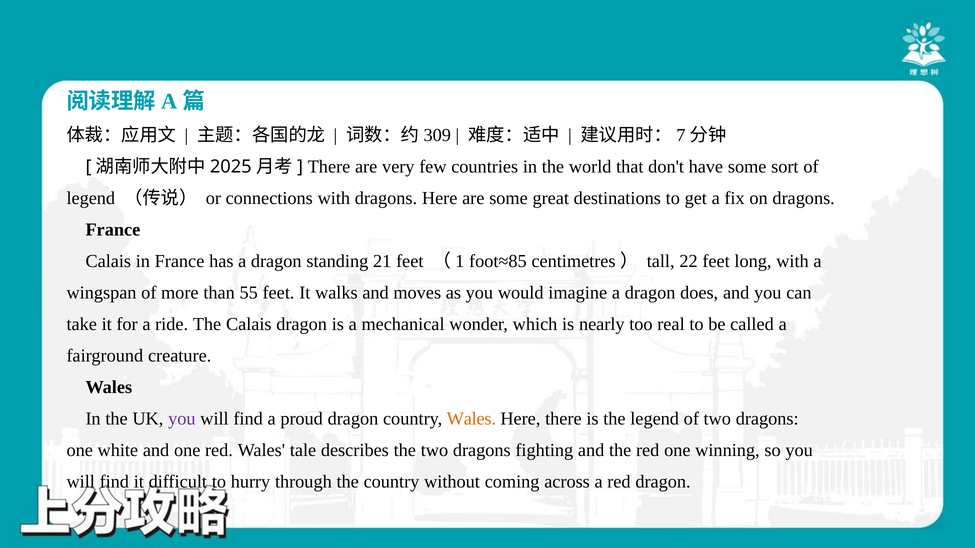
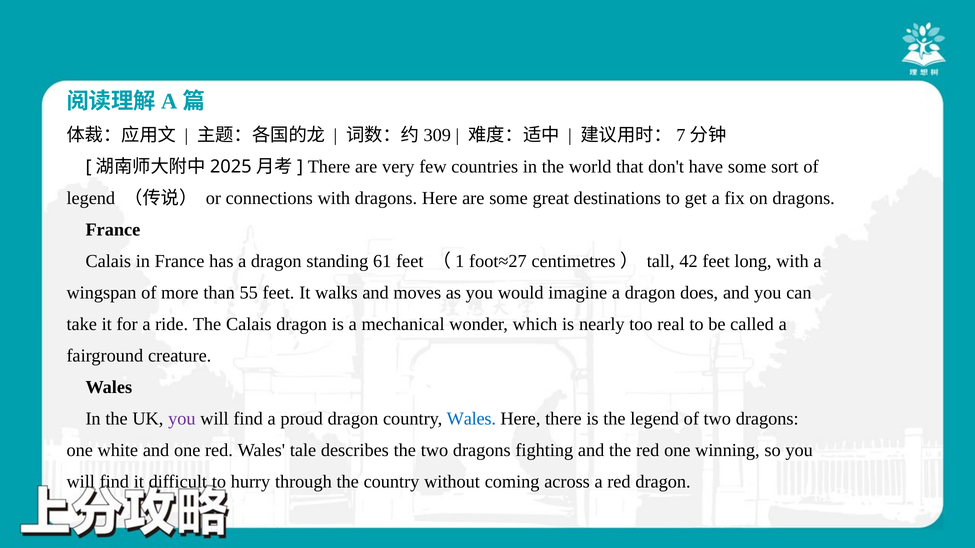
21: 21 -> 61 (382, 262)
foot≈85: foot≈85 -> foot≈27 (498, 262)
22: 22 -> 42 (689, 262)
Wales colour: orange -> blue (471, 419)
